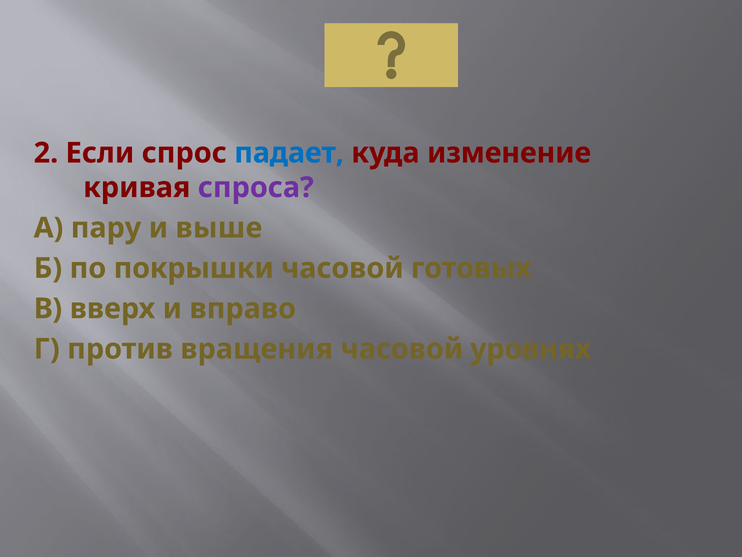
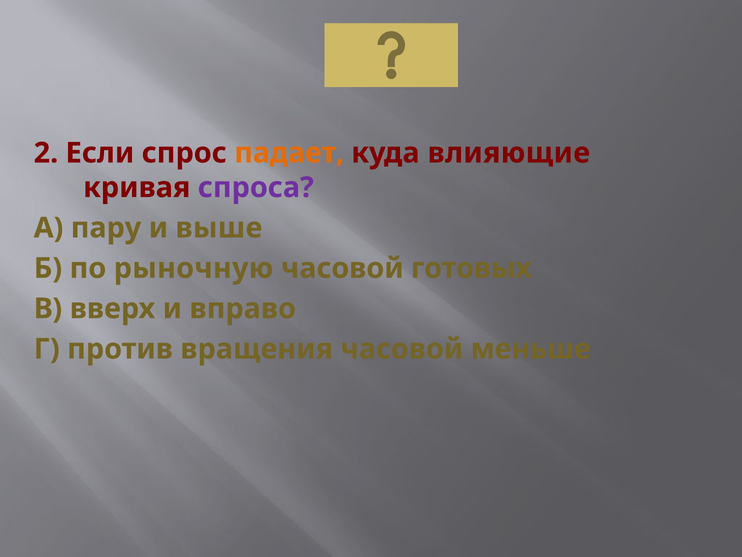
падает colour: blue -> orange (289, 153)
изменение: изменение -> влияющие (509, 153)
покрышки: покрышки -> рыночную (193, 268)
уровнях: уровнях -> меньше (531, 349)
